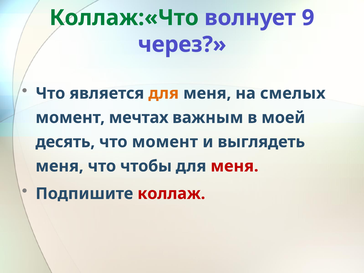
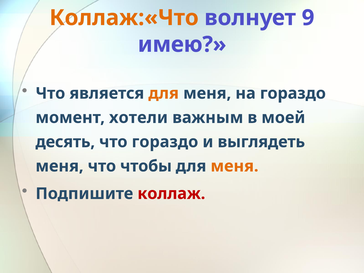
Коллаж:«Что colour: green -> orange (124, 18)
через: через -> имею (182, 44)
на смелых: смелых -> гораздо (293, 93)
мечтах: мечтах -> хотели (138, 118)
что момент: момент -> гораздо (165, 142)
меня colour: red -> orange (235, 166)
